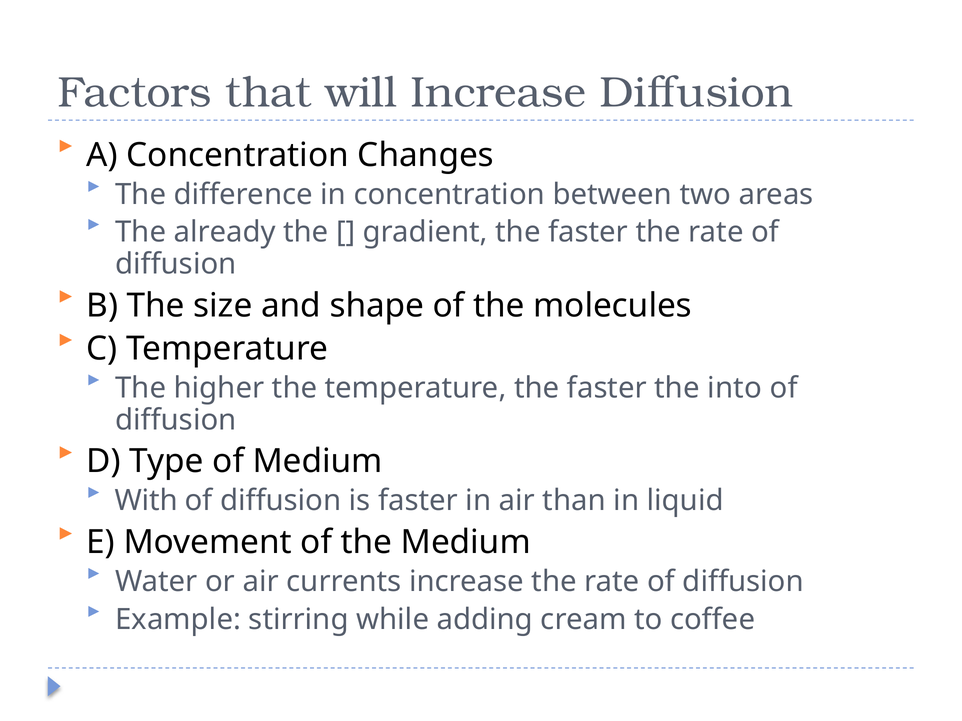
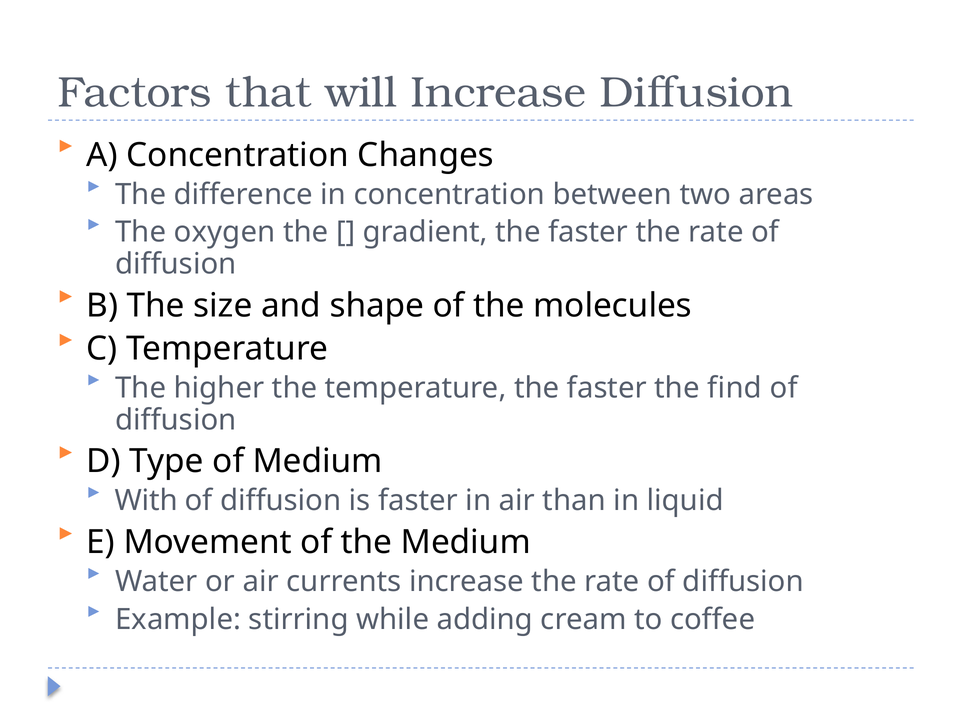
already: already -> oxygen (225, 232)
into: into -> find (735, 388)
